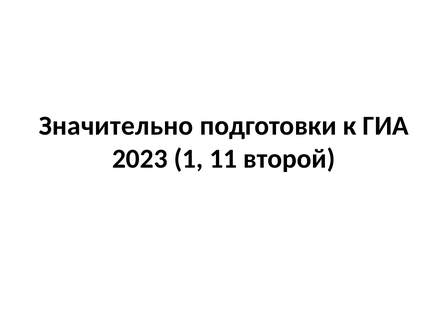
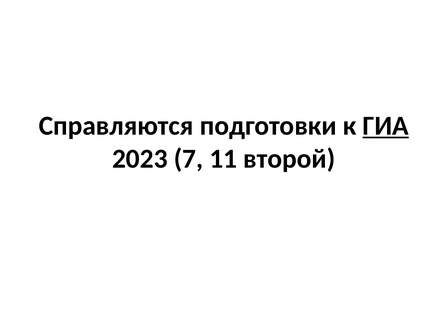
Значительно: Значительно -> Справляются (116, 126)
ГИА underline: none -> present (386, 126)
1: 1 -> 7 (188, 159)
